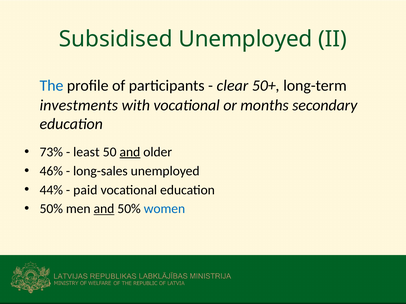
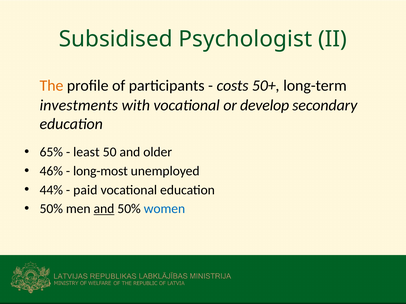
Subsidised Unemployed: Unemployed -> Psychologist (245, 39)
The colour: blue -> orange (51, 86)
clear: clear -> costs (233, 86)
months: months -> develop (265, 105)
73%: 73% -> 65% (51, 152)
and underline: present -> none (130, 152)
long-sales: long-sales -> long-most (100, 171)
